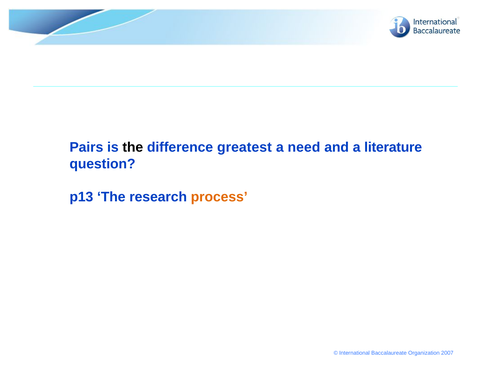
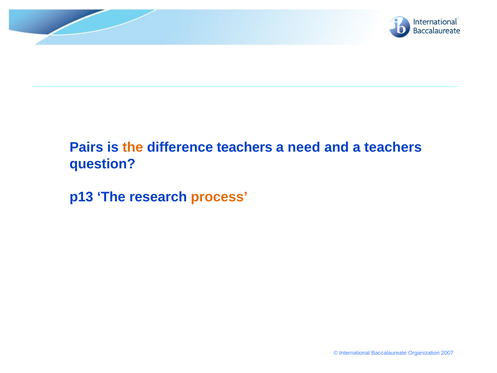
the colour: black -> orange (133, 147)
difference greatest: greatest -> teachers (245, 147)
a literature: literature -> teachers (393, 147)
